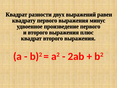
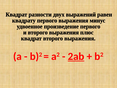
2аb underline: none -> present (76, 56)
